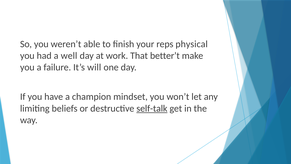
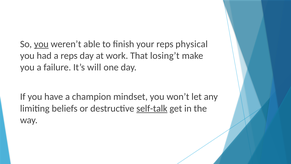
you underline: none -> present (41, 44)
a well: well -> reps (69, 56)
better’t: better’t -> losing’t (165, 56)
